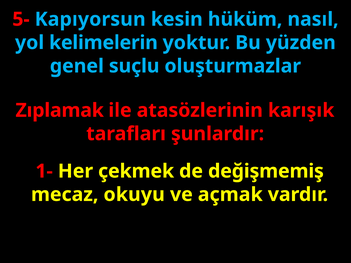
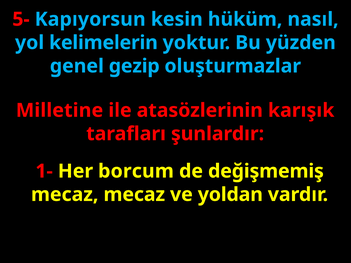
suçlu: suçlu -> gezip (134, 66)
Zıplamak: Zıplamak -> Milletine (60, 111)
çekmek: çekmek -> borcum (136, 171)
mecaz okuyu: okuyu -> mecaz (134, 195)
açmak: açmak -> yoldan (230, 195)
